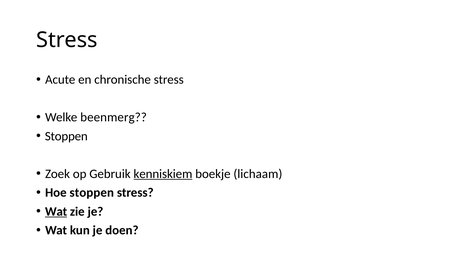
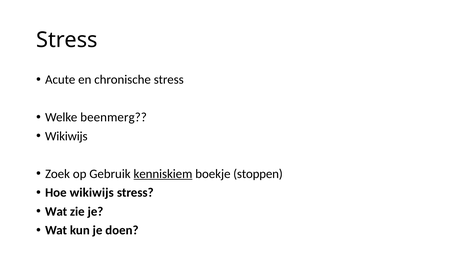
Stoppen: Stoppen -> Wikiwijs (66, 136)
lichaam: lichaam -> stoppen (258, 174)
Hoe stoppen: stoppen -> wikiwijs (92, 193)
Wat underline: present -> none (56, 212)
